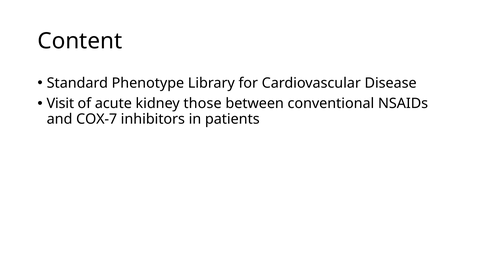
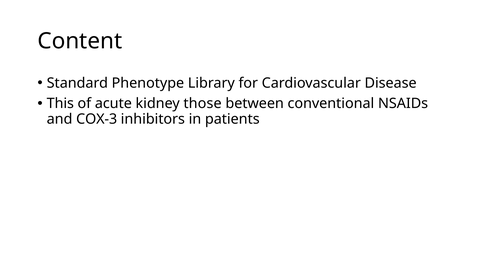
Visit: Visit -> This (60, 104)
COX-7: COX-7 -> COX-3 (97, 119)
